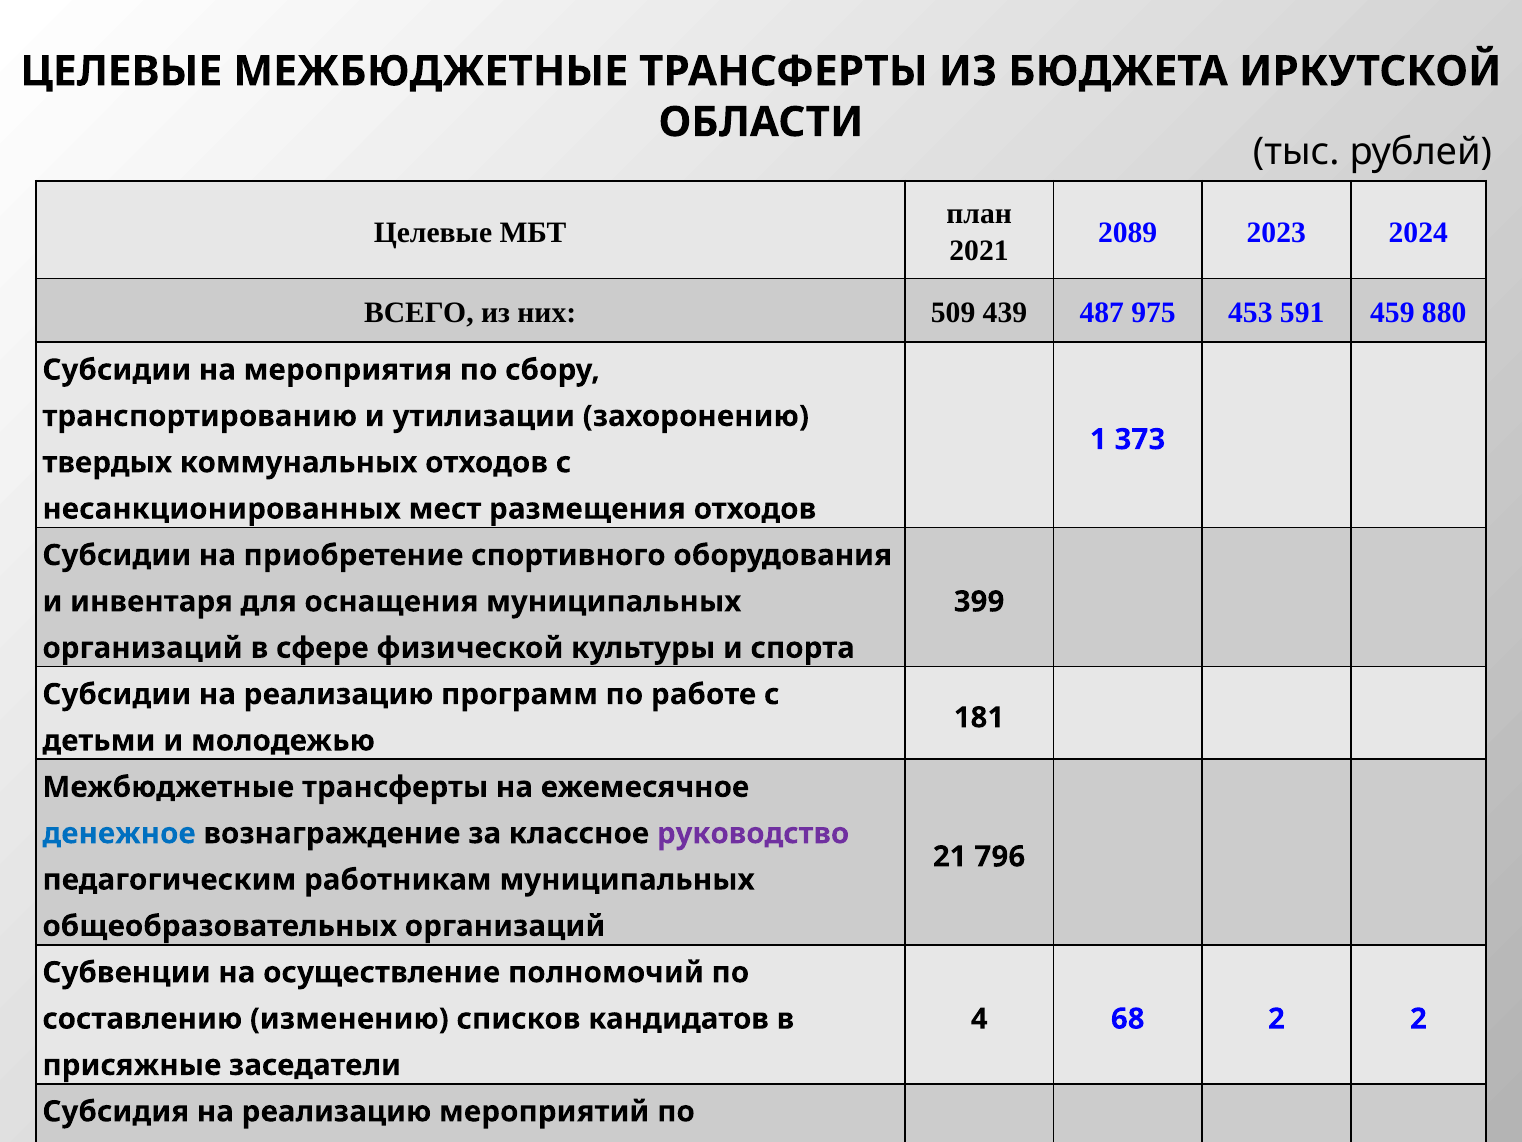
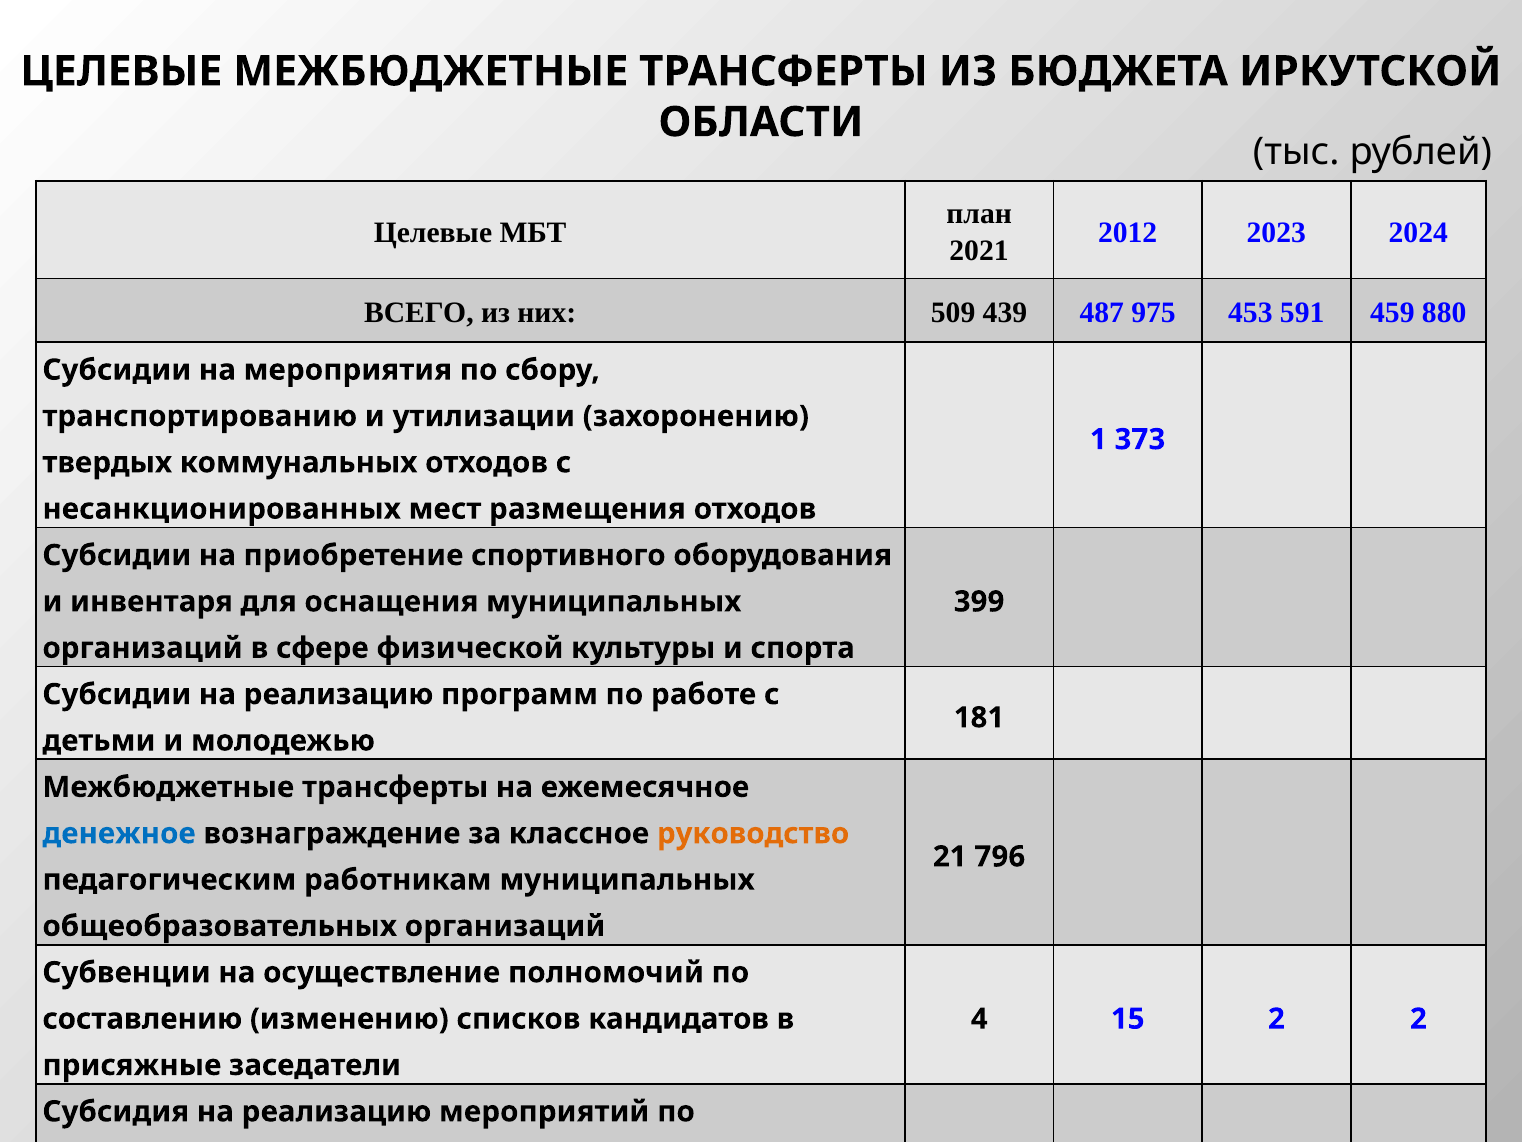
2089: 2089 -> 2012 (1128, 232)
руководство colour: purple -> orange (753, 833)
68: 68 -> 15 (1128, 1018)
